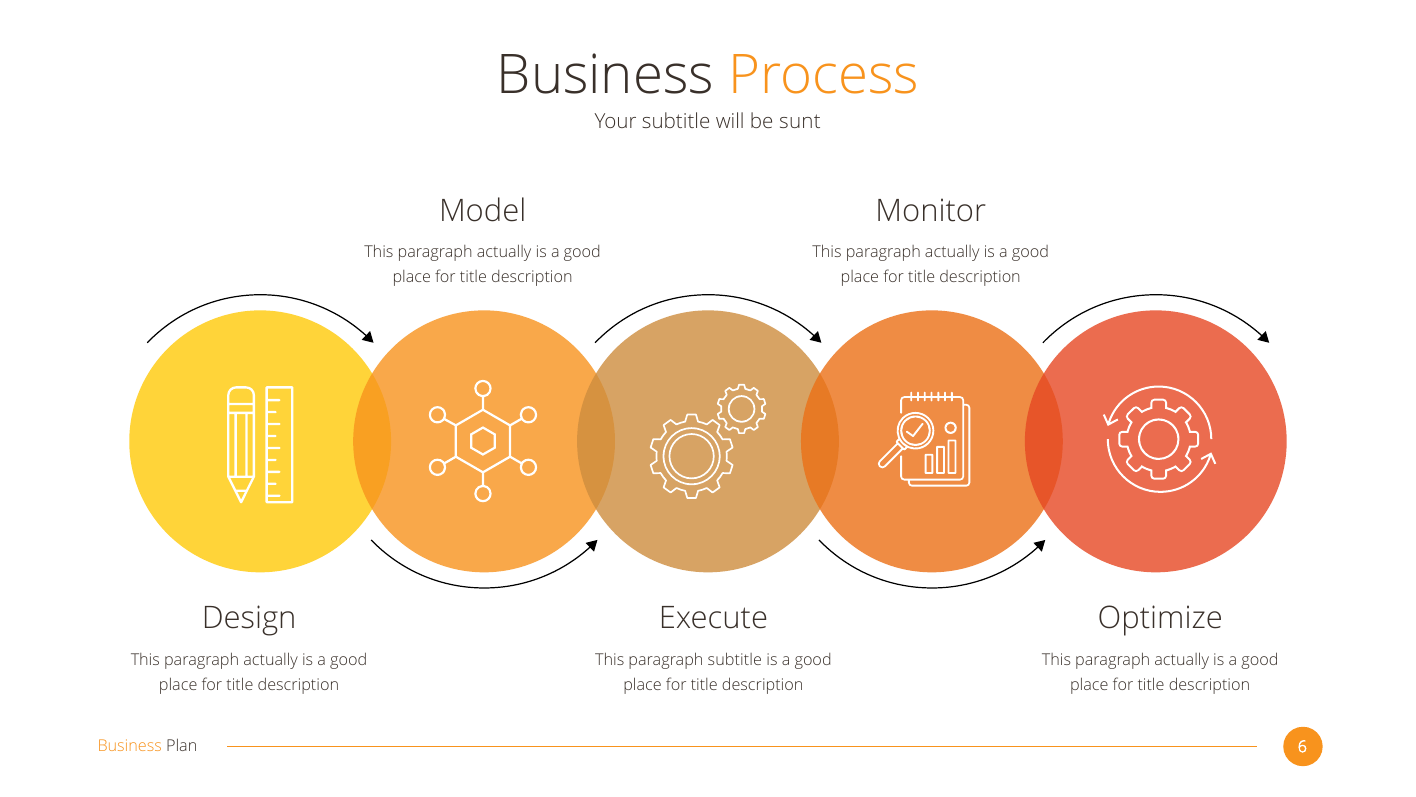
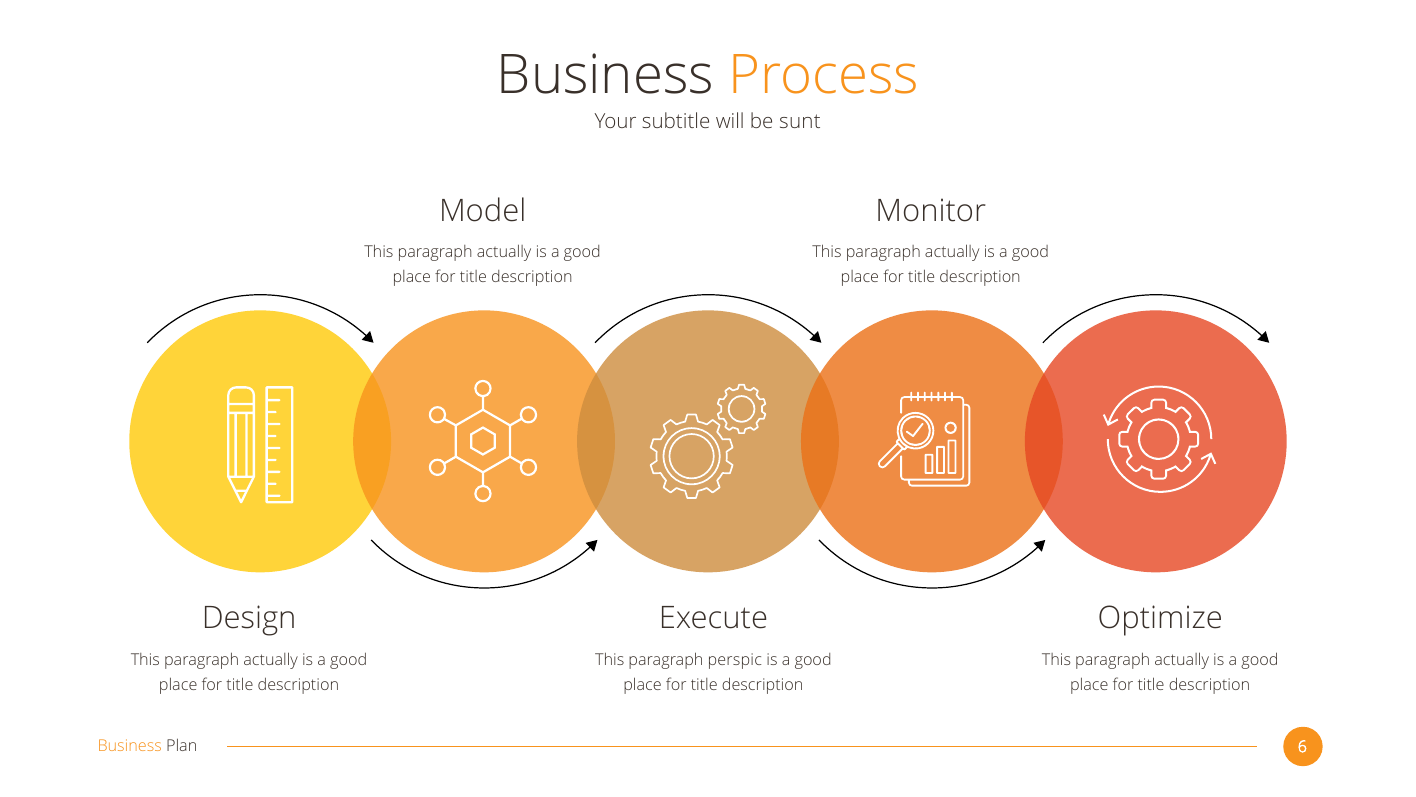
paragraph subtitle: subtitle -> perspic (735, 659)
